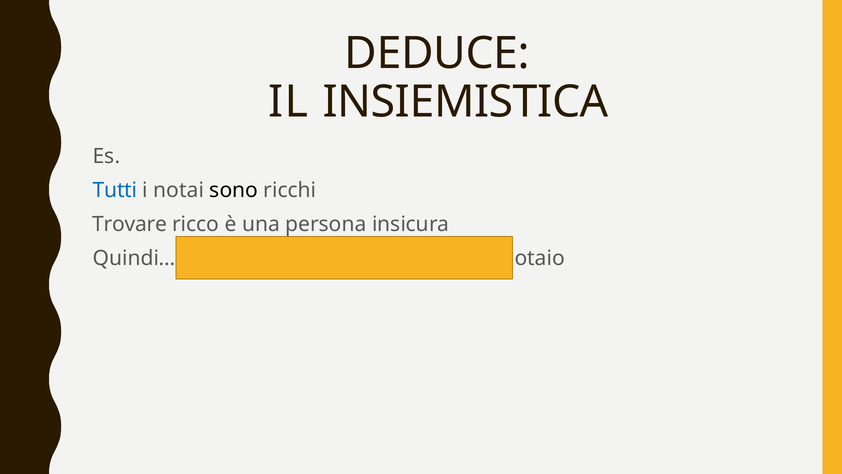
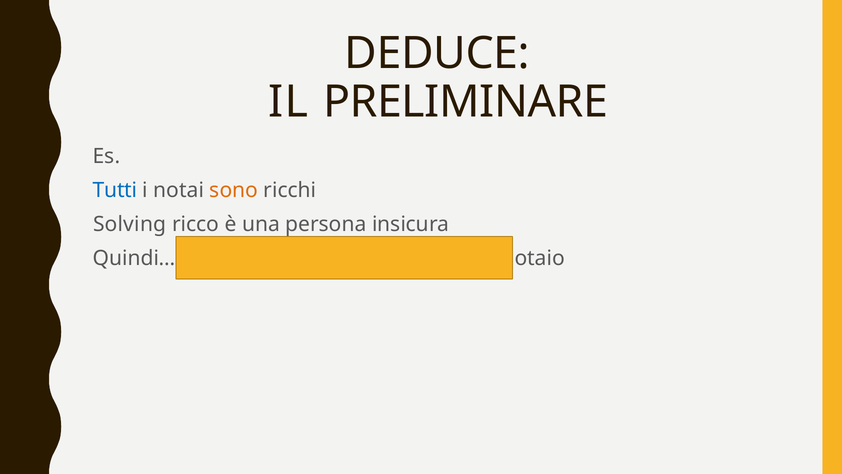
INSIEMISTICA: INSIEMISTICA -> PRELIMINARE (466, 102)
sono colour: black -> orange (234, 190)
Trovare: Trovare -> Solving (130, 224)
